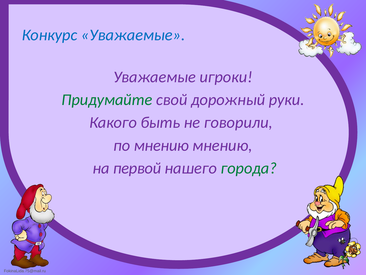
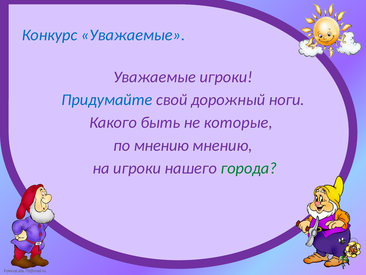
Придумайте colour: green -> blue (107, 100)
руки: руки -> ноги (287, 100)
говорили: говорили -> которые (238, 122)
на первой: первой -> игроки (137, 168)
